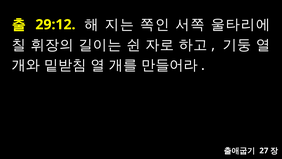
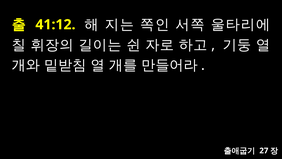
29:12: 29:12 -> 41:12 (55, 25)
